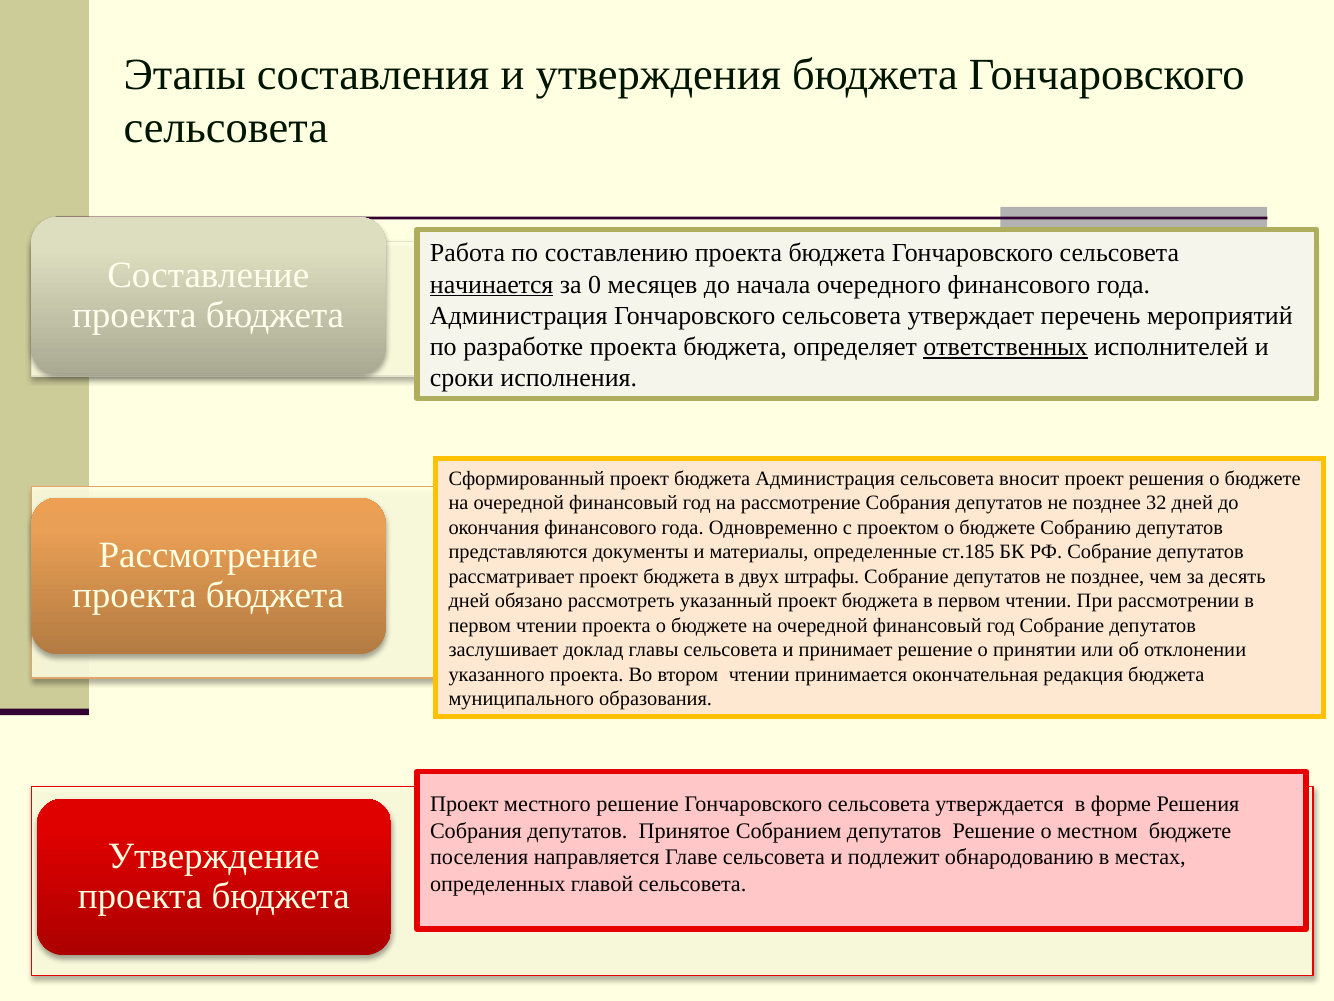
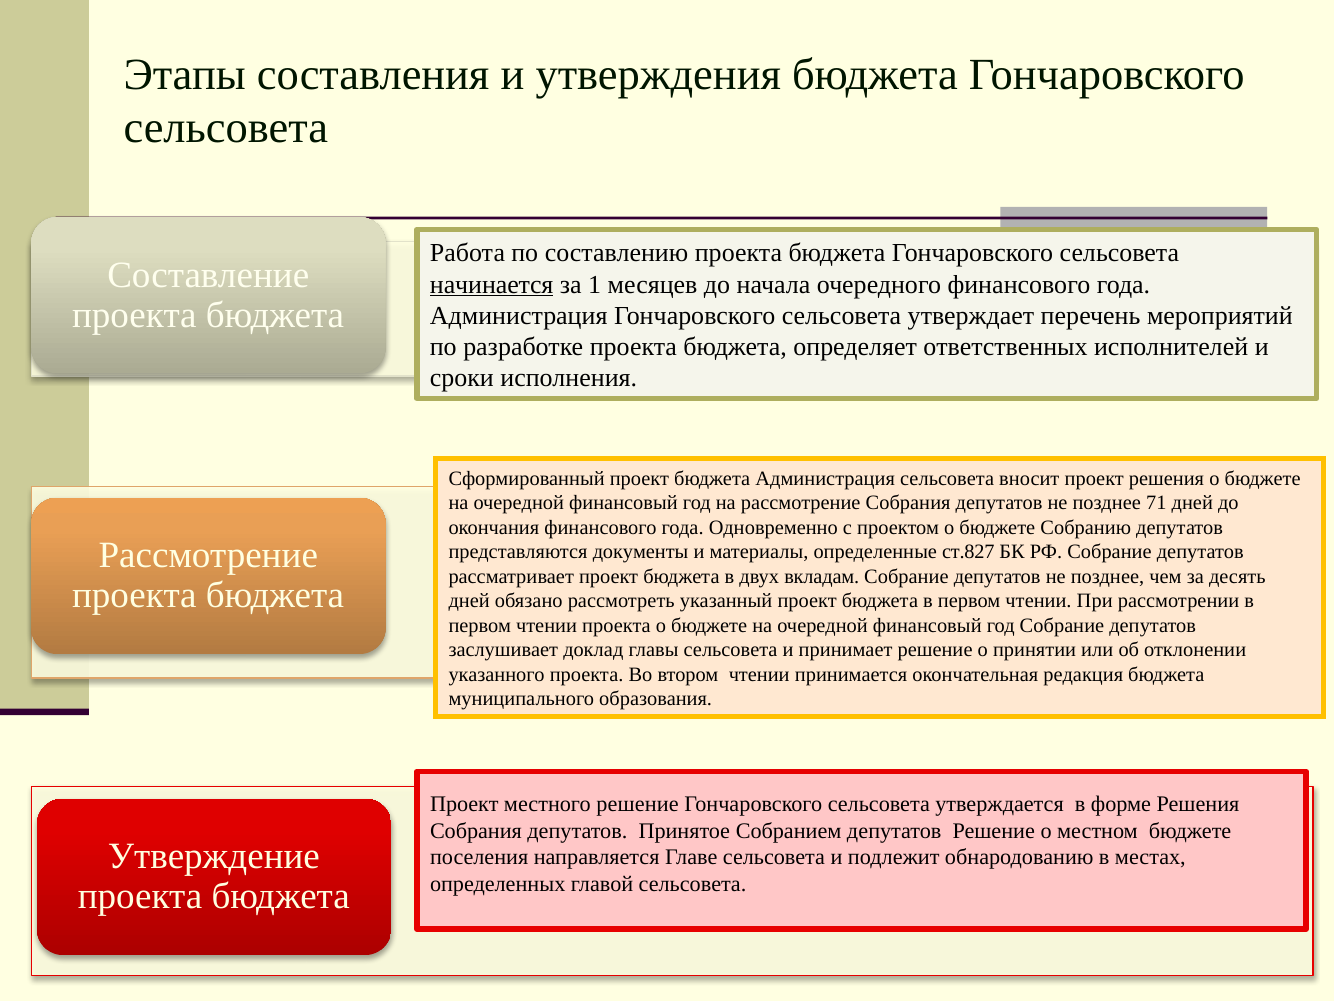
0: 0 -> 1 (595, 284)
ответственных underline: present -> none (1005, 347)
32: 32 -> 71 (1156, 503)
ст.185: ст.185 -> ст.827 (968, 552)
штрафы: штрафы -> вкладам (822, 576)
